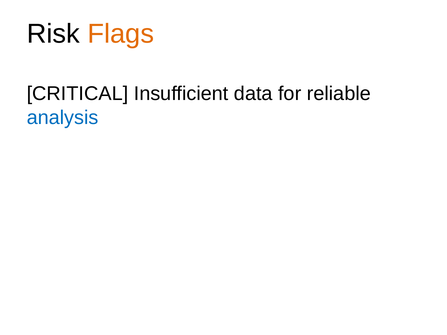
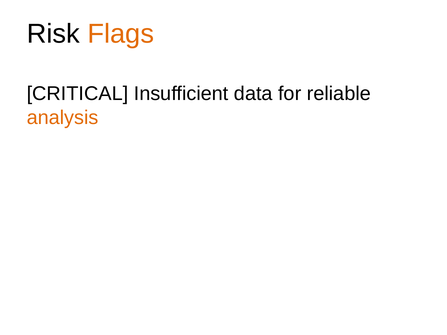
analysis colour: blue -> orange (63, 118)
